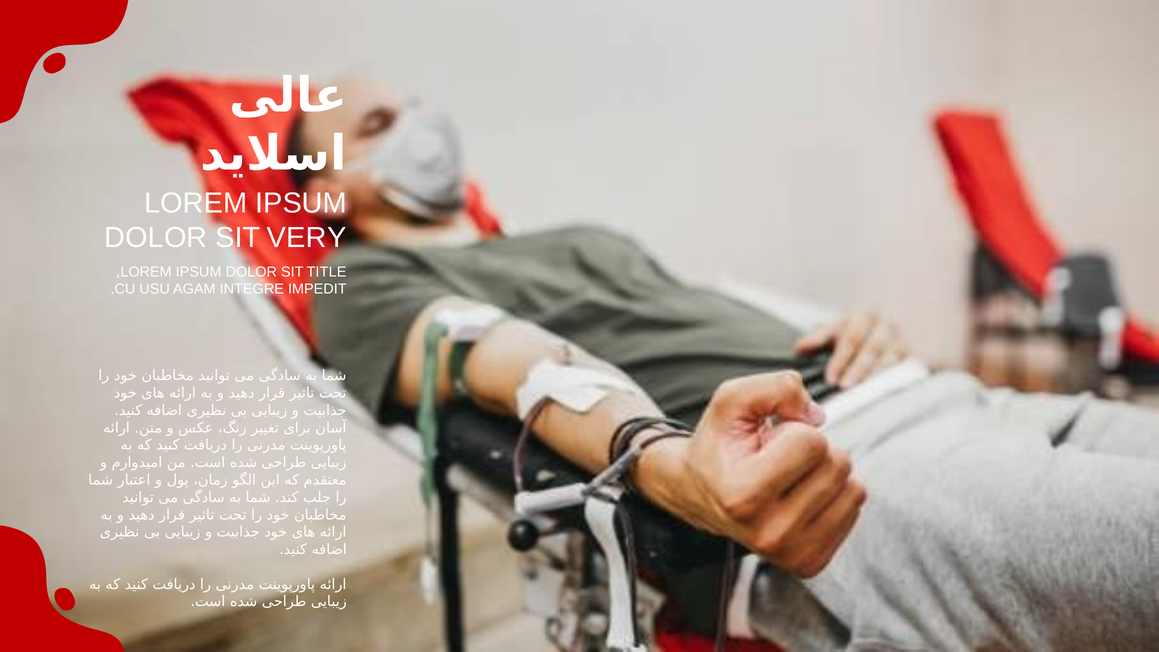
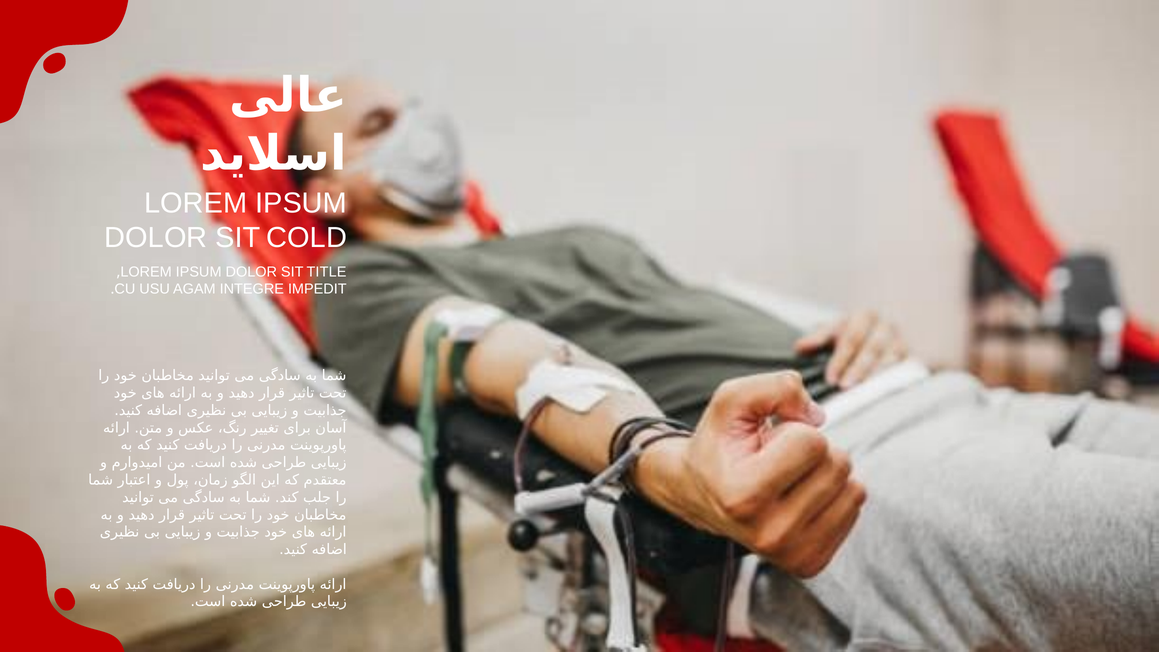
VERY: VERY -> COLD (307, 238)
